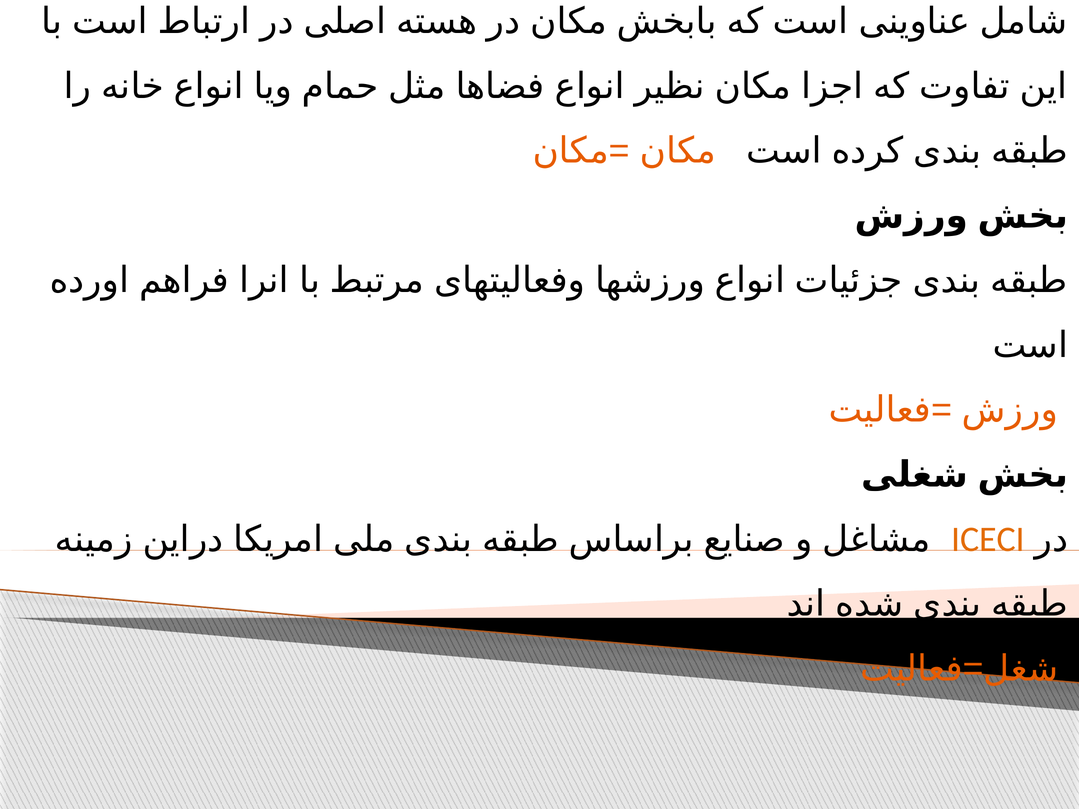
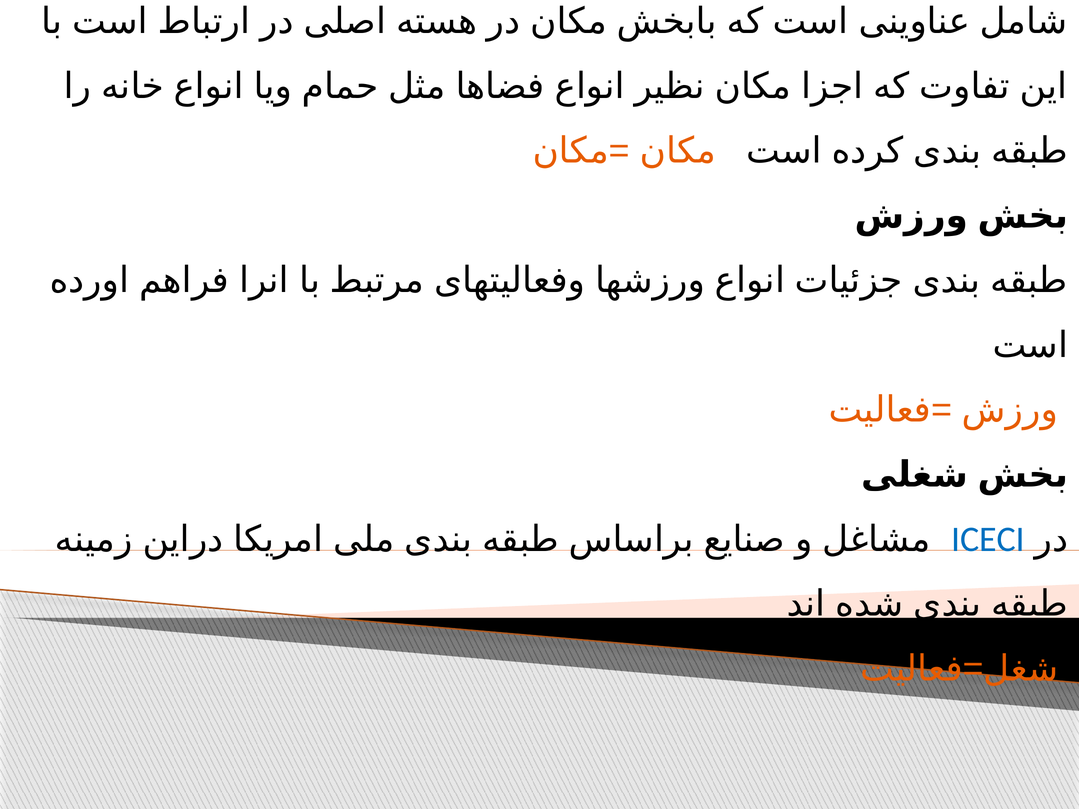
ICECI colour: orange -> blue (988, 540)
